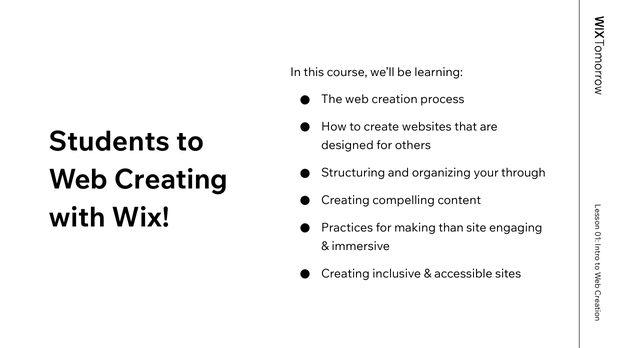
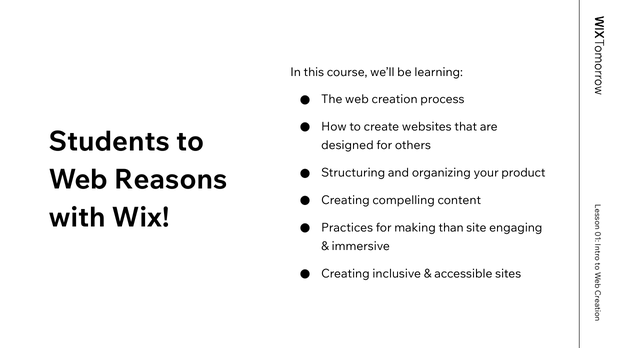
through: through -> product (523, 173)
Web Creating: Creating -> Reasons (171, 179)
